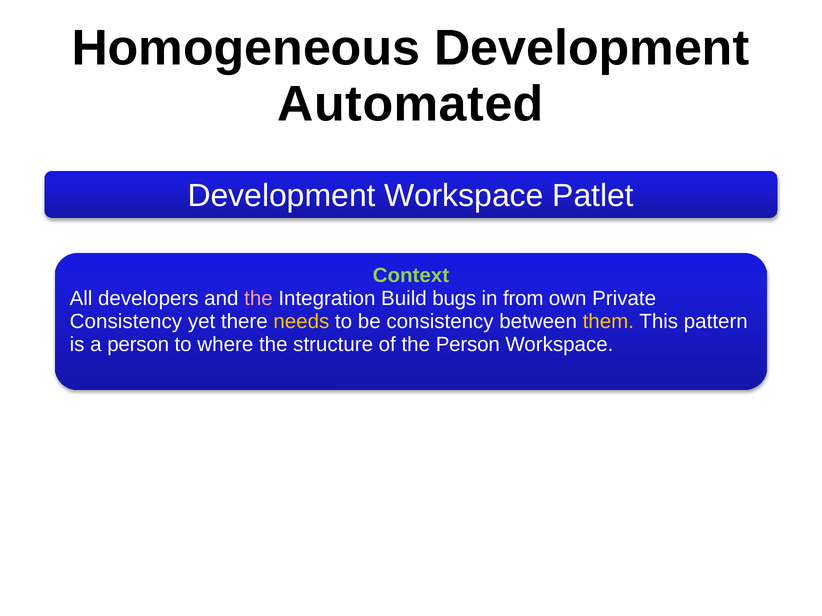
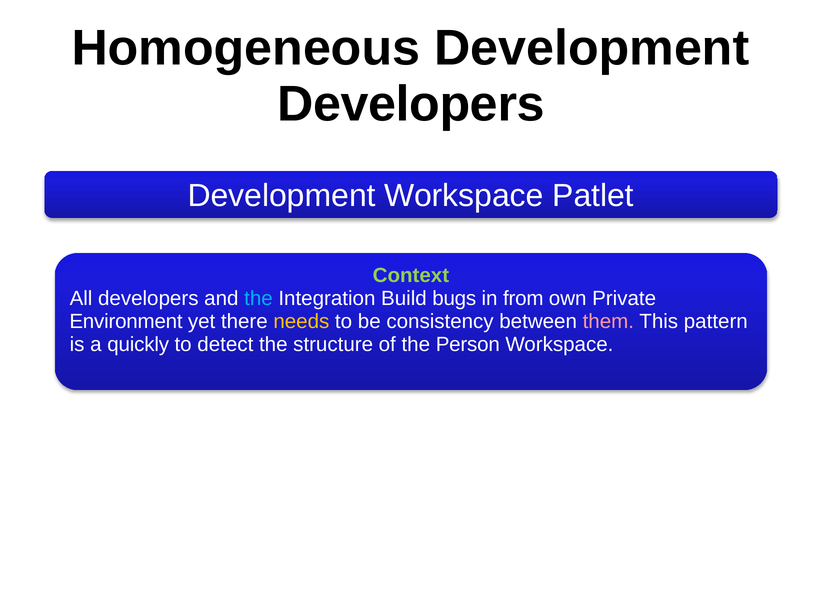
Automated: Automated -> Developers (411, 104)
the colour: pink -> light blue (258, 299)
Consistency: Consistency -> Environment (126, 322)
them colour: yellow -> pink (608, 322)
a person: person -> quickly (138, 345)
where: where -> detect (225, 345)
